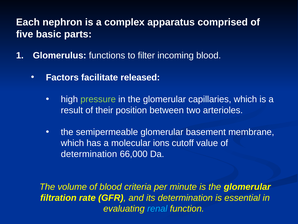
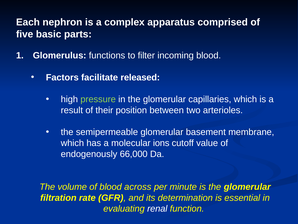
determination: determination -> endogenously (89, 154)
criteria: criteria -> across (138, 186)
renal colour: light blue -> white (157, 208)
